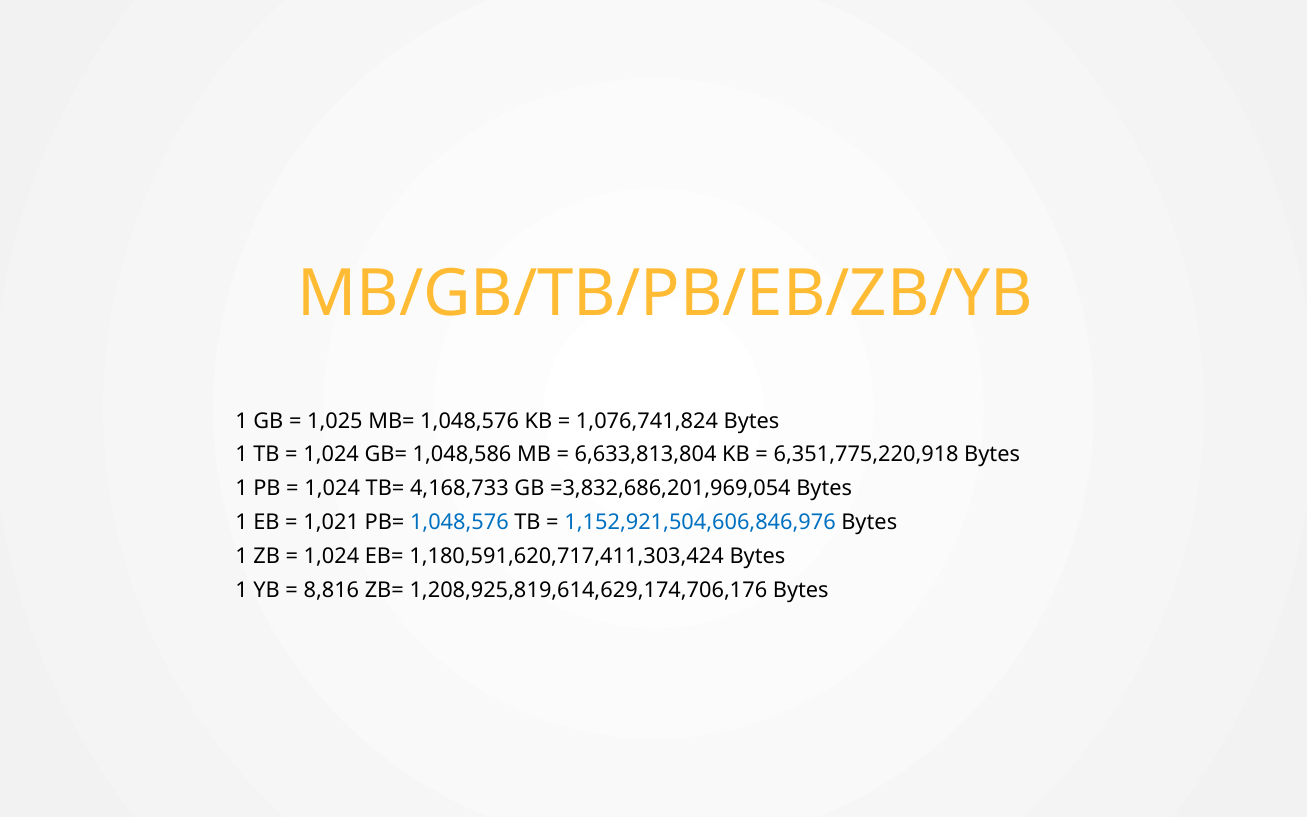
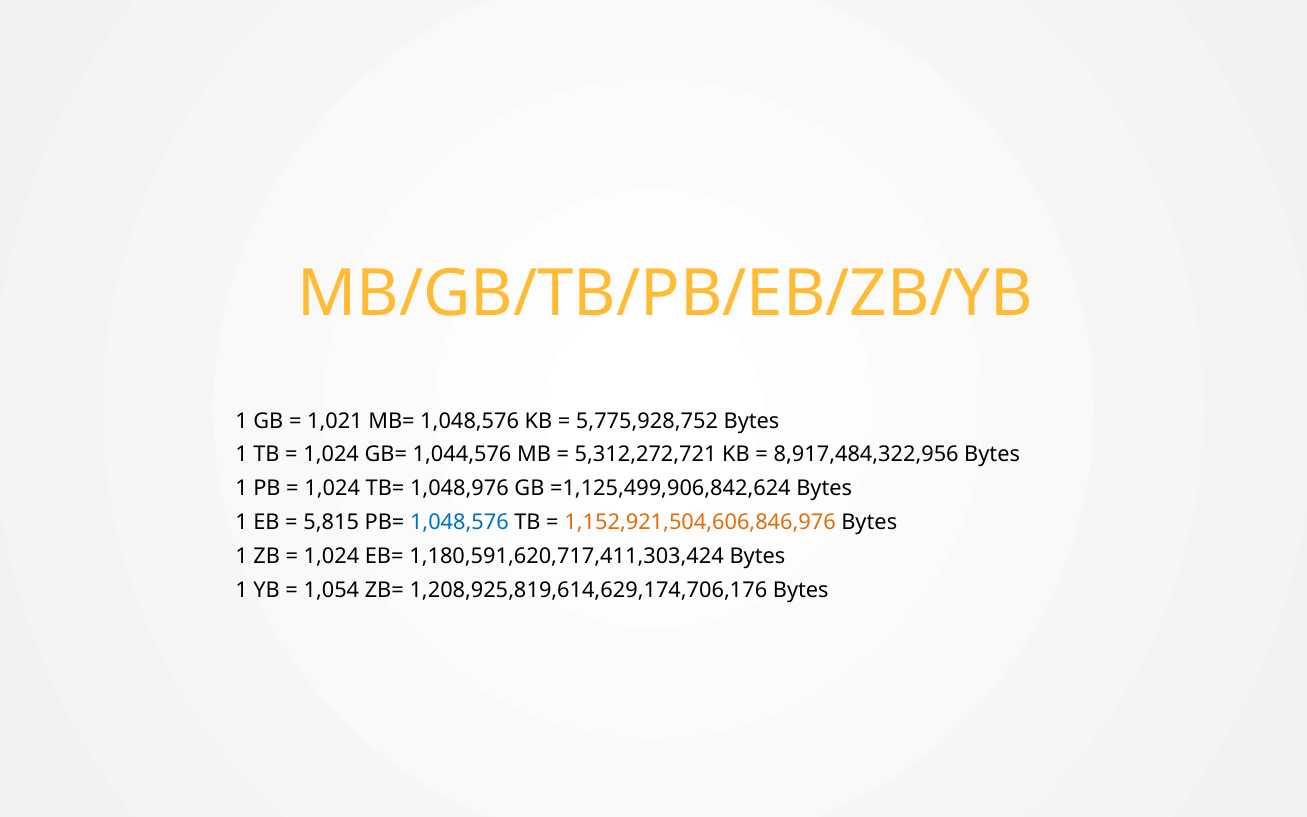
1,025: 1,025 -> 1,021 (335, 421)
1,076,741,824: 1,076,741,824 -> 5,775,928,752 (647, 421)
1,048,586: 1,048,586 -> 1,044,576 (462, 455)
6,633,813,804: 6,633,813,804 -> 5,312,272,721 (646, 455)
6,351,775,220,918: 6,351,775,220,918 -> 8,917,484,322,956 (866, 455)
4,168,733: 4,168,733 -> 1,048,976 (459, 489)
=3,832,686,201,969,054: =3,832,686,201,969,054 -> =1,125,499,906,842,624 (670, 489)
1,021: 1,021 -> 5,815 (331, 523)
1,152,921,504,606,846,976 colour: blue -> orange (700, 523)
8,816: 8,816 -> 1,054 (331, 591)
